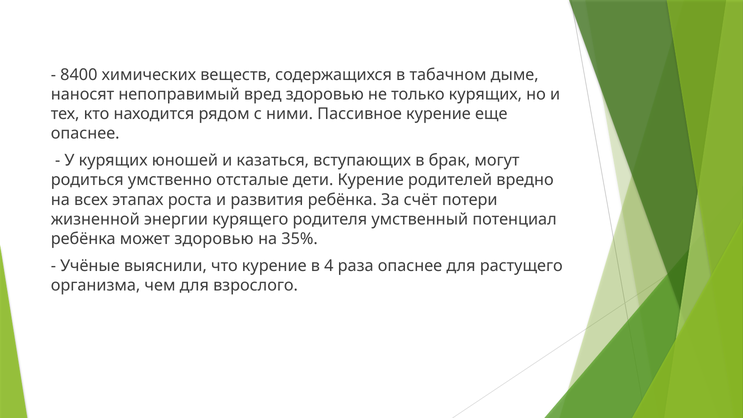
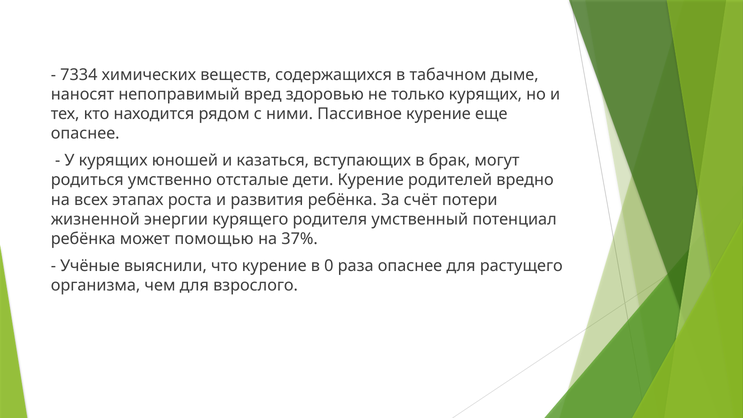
8400: 8400 -> 7334 (79, 75)
может здоровью: здоровью -> помощью (214, 239)
35%: 35% -> 37% (300, 239)
4: 4 -> 0 (329, 266)
